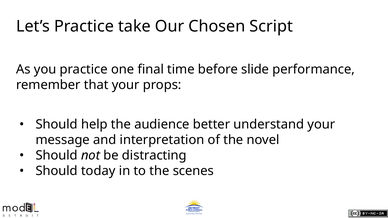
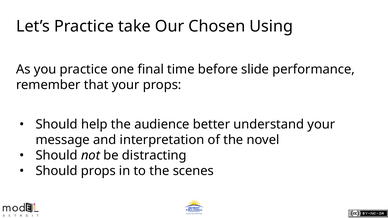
Script: Script -> Using (271, 26)
Should today: today -> props (98, 171)
